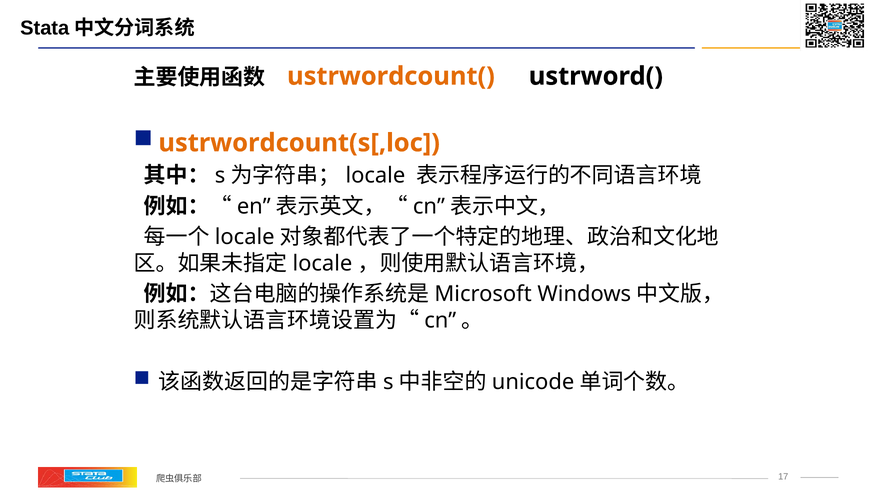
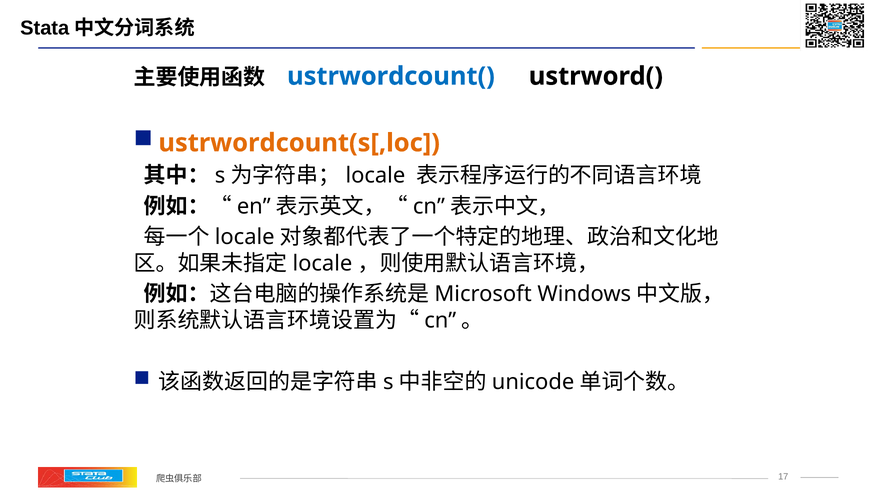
ustrwordcount( colour: orange -> blue (391, 76)
